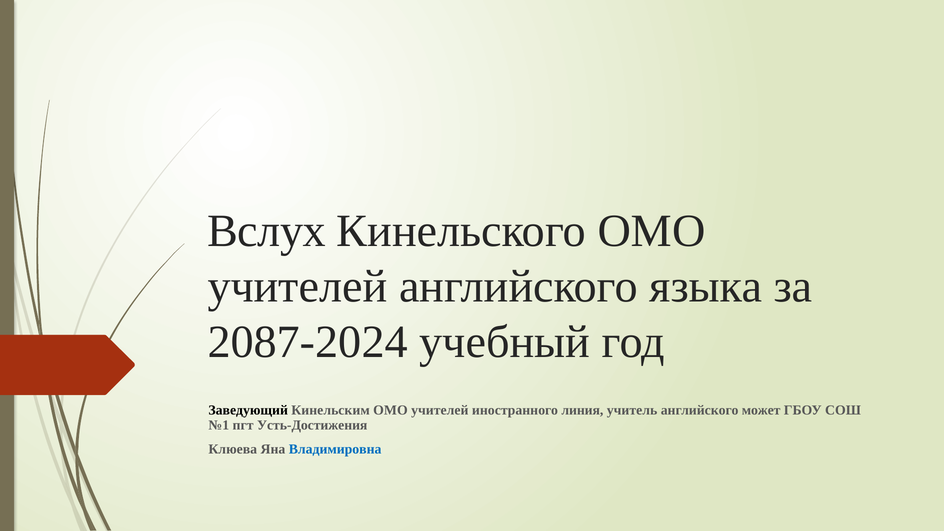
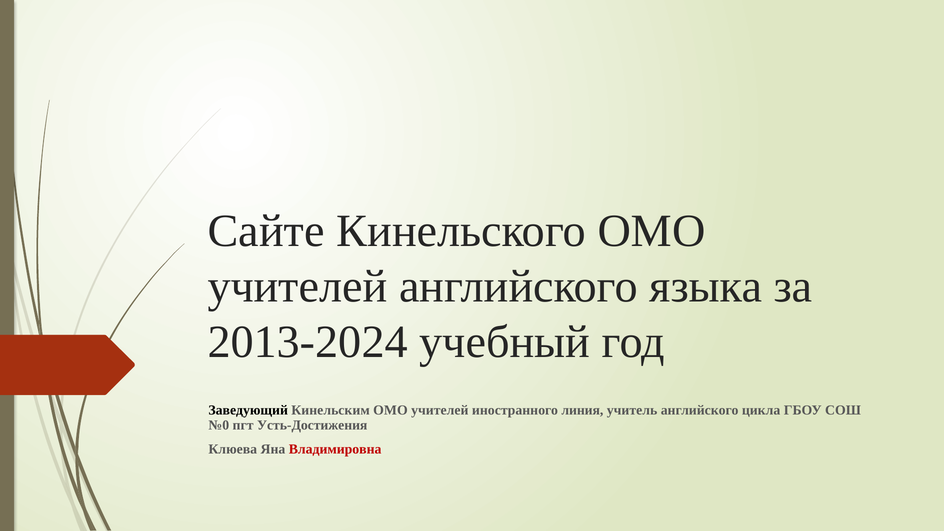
Вслух: Вслух -> Сайте (266, 231)
2087-2024: 2087-2024 -> 2013-2024 (308, 342)
может: может -> цикла (761, 410)
№1: №1 -> №0 (219, 425)
Владимировна colour: blue -> red (335, 449)
